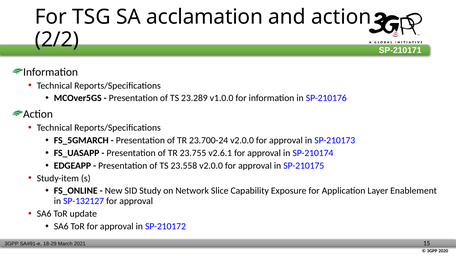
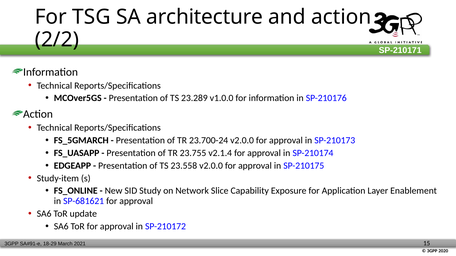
acclamation: acclamation -> architecture (205, 17)
v2.6.1: v2.6.1 -> v2.1.4 (220, 153)
SP-132127: SP-132127 -> SP-681621 (84, 201)
